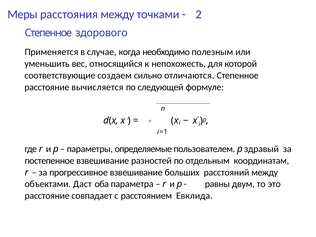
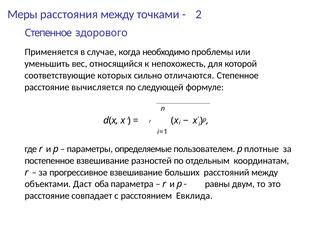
полезным: полезным -> проблемы (212, 52)
создаем: создаем -> которых (115, 75)
здравый: здравый -> плотные (261, 149)
